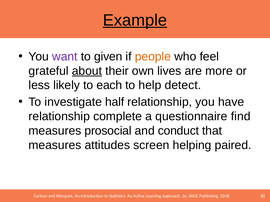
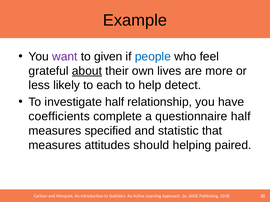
Example underline: present -> none (135, 20)
people colour: orange -> blue (153, 57)
relationship: relationship -> coefficients (59, 117)
questionnaire find: find -> half (241, 117)
prosocial: prosocial -> specified (108, 131)
conduct: conduct -> statistic (178, 131)
screen: screen -> should (151, 145)
